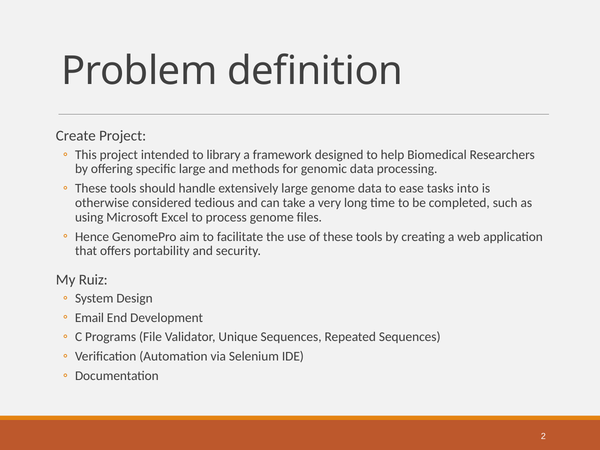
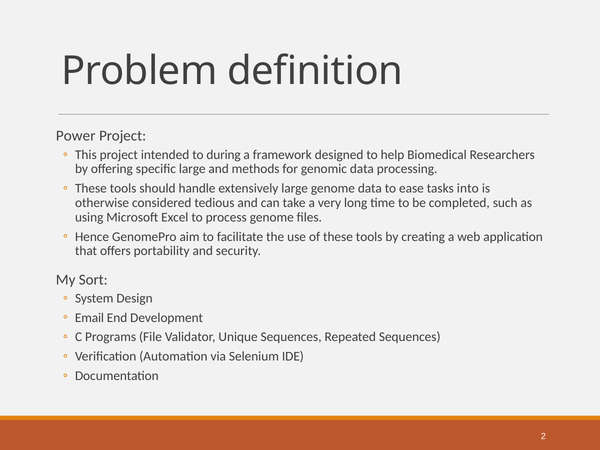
Create: Create -> Power (76, 136)
library: library -> during (224, 155)
Ruiz: Ruiz -> Sort (93, 280)
